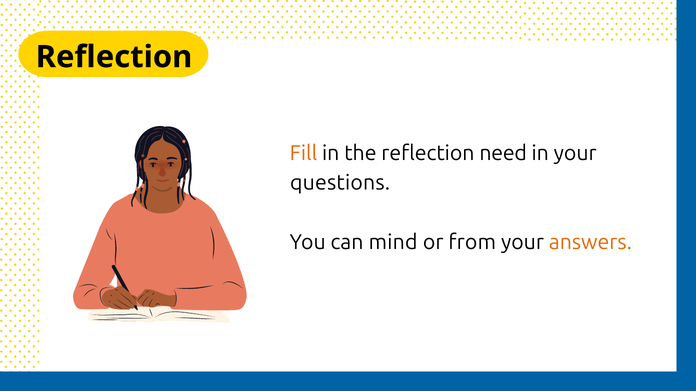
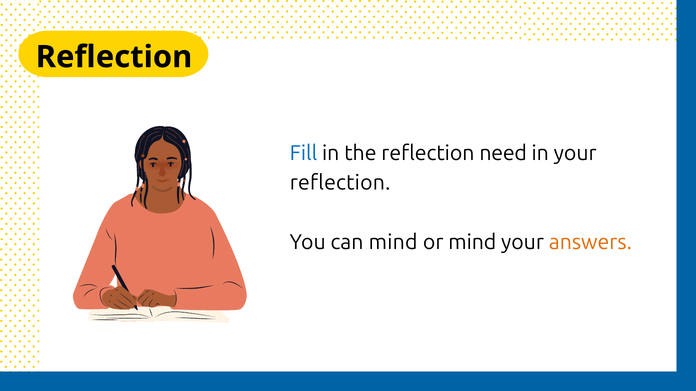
Fill colour: orange -> blue (303, 153)
questions: questions -> reflection (340, 183)
or from: from -> mind (472, 243)
